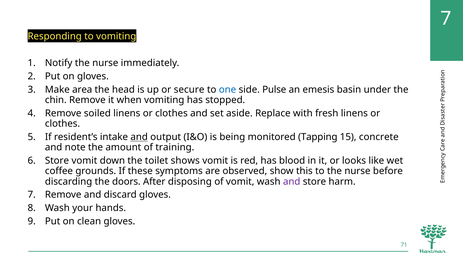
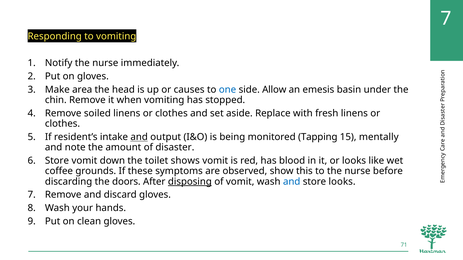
secure: secure -> causes (189, 90)
Pulse: Pulse -> Allow (274, 90)
concrete: concrete -> mentally (379, 137)
training: training -> disaster (175, 148)
disposing underline: none -> present (190, 182)
and colour: purple -> blue (292, 182)
store harm: harm -> looks (342, 182)
